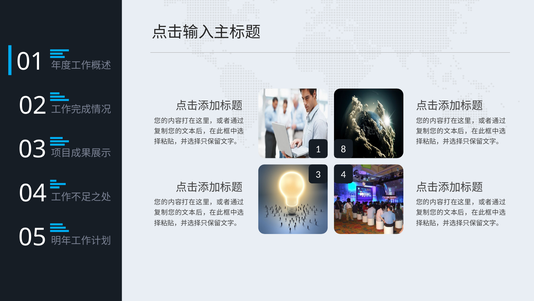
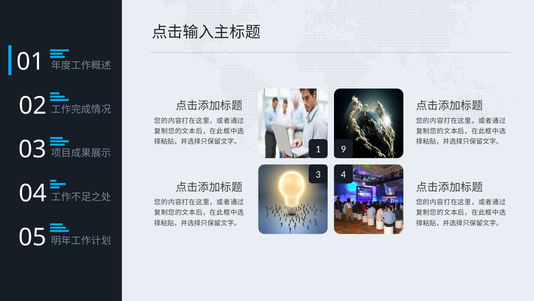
8: 8 -> 9 (343, 149)
